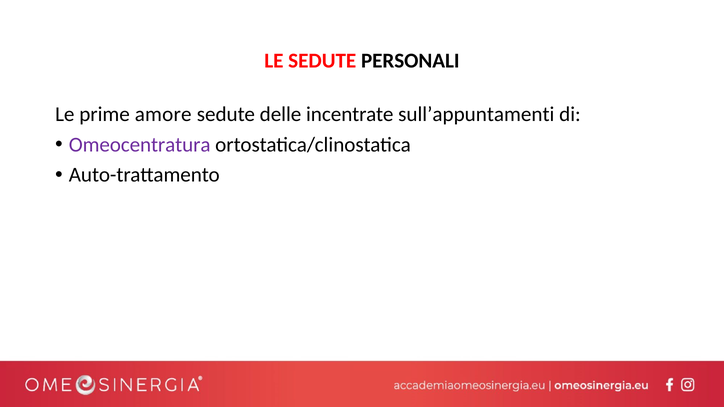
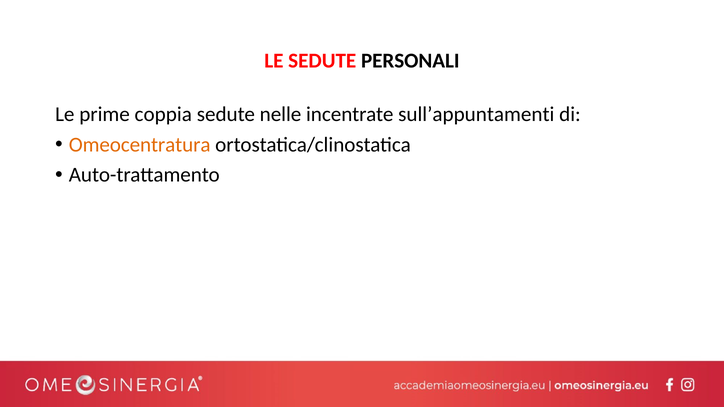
amore: amore -> coppia (163, 114)
delle: delle -> nelle (281, 114)
Omeocentratura colour: purple -> orange (140, 145)
